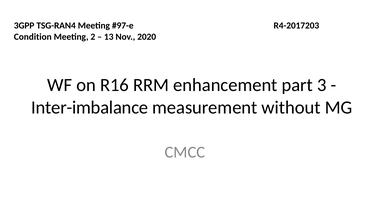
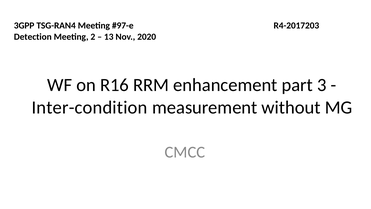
Condition: Condition -> Detection (33, 37)
Inter-imbalance: Inter-imbalance -> Inter-condition (89, 107)
